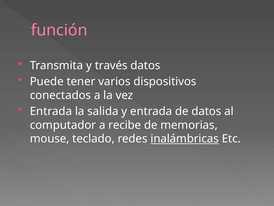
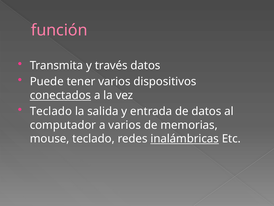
conectados underline: none -> present (60, 95)
Entrada: Entrada -> Teclado (51, 111)
a recibe: recibe -> varios (125, 125)
